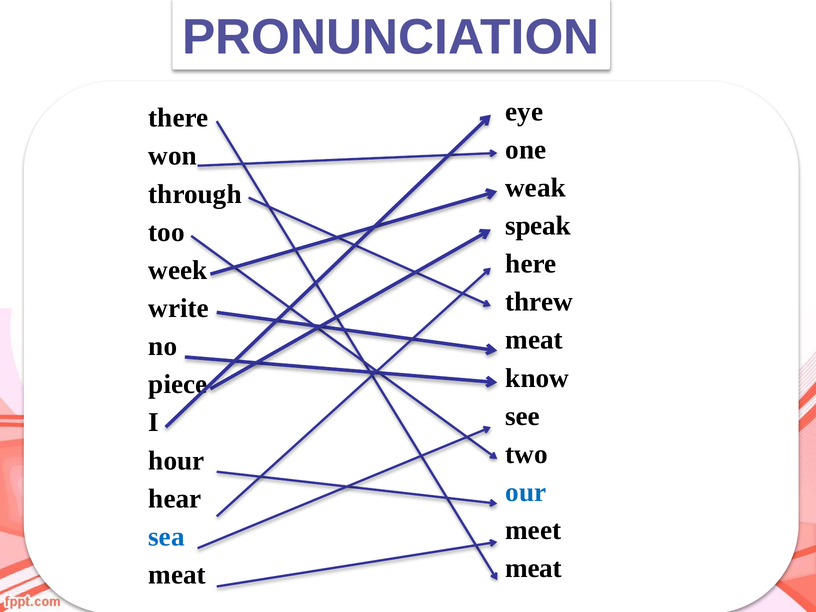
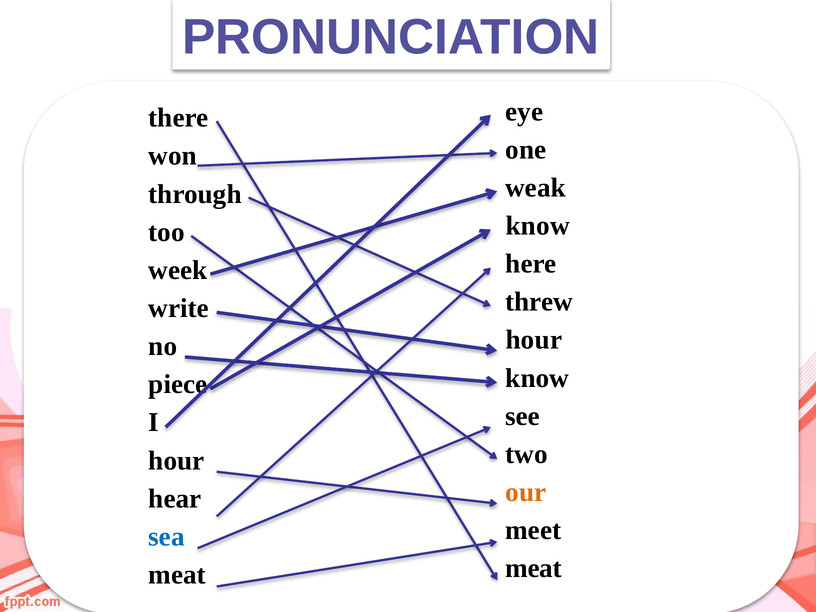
speak: speak -> know (538, 226)
meat: meat -> hour (534, 340)
our colour: blue -> orange (526, 492)
